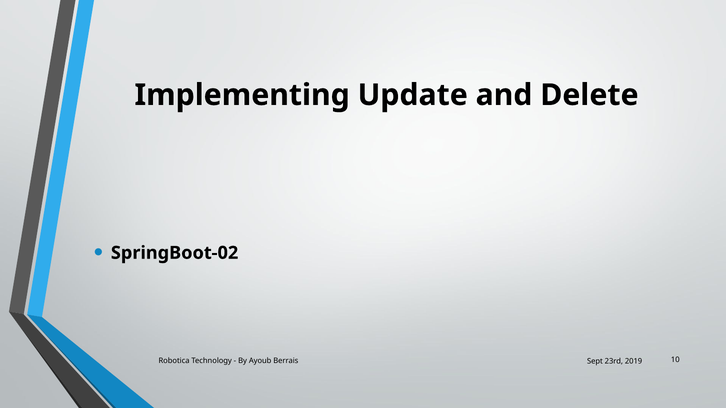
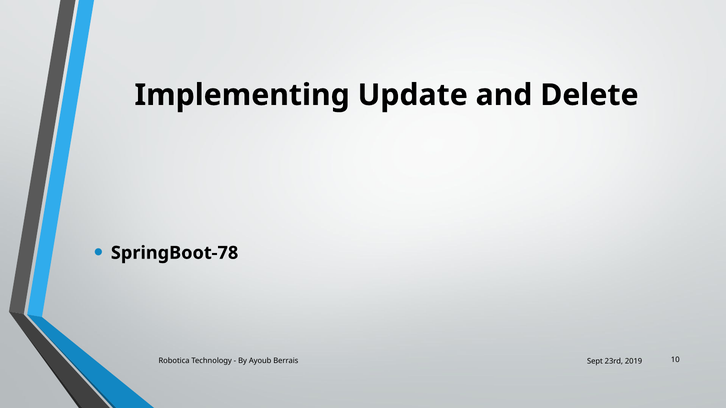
SpringBoot-02: SpringBoot-02 -> SpringBoot-78 (175, 253)
